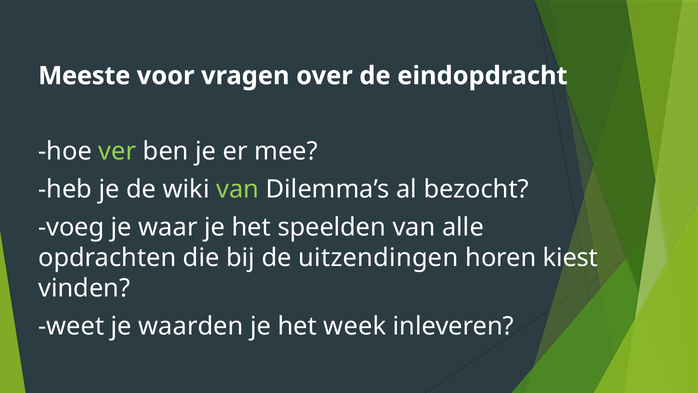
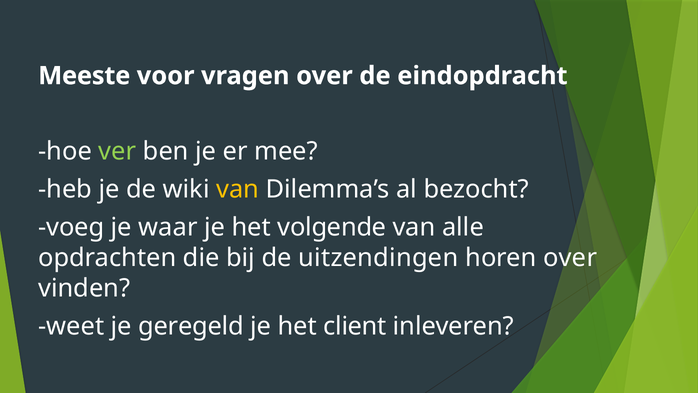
van colour: light green -> yellow (238, 189)
speelden: speelden -> volgende (332, 227)
horen kiest: kiest -> over (570, 258)
waarden: waarden -> geregeld (191, 326)
week: week -> client (355, 326)
